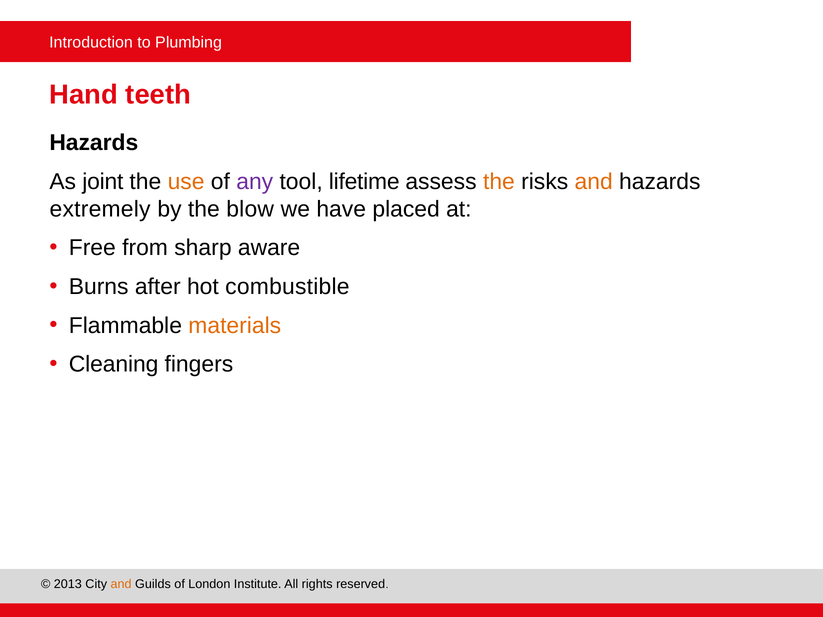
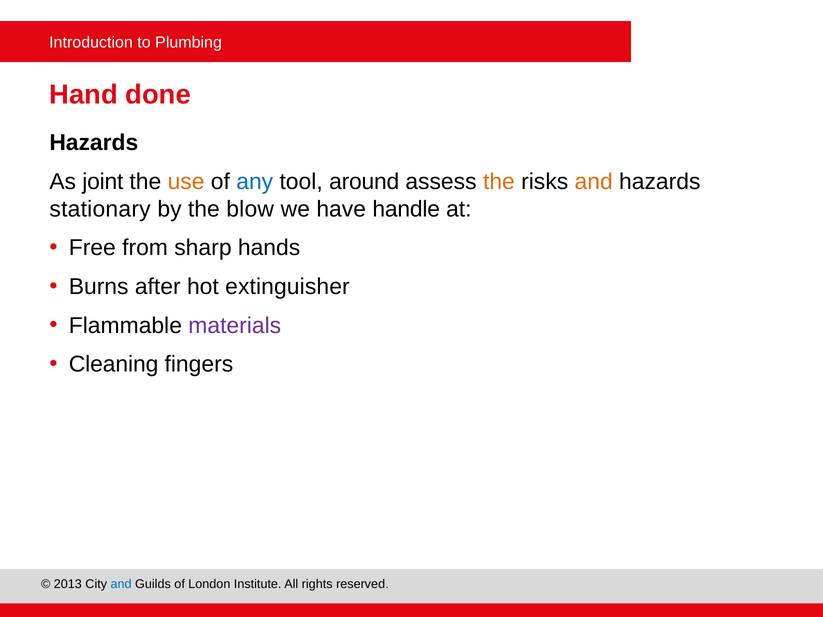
teeth: teeth -> done (158, 95)
any colour: purple -> blue (255, 182)
lifetime: lifetime -> around (364, 182)
extremely: extremely -> stationary (100, 209)
placed: placed -> handle (406, 209)
aware: aware -> hands (269, 248)
combustible: combustible -> extinguisher (287, 287)
materials colour: orange -> purple (235, 326)
and colour: orange -> blue (121, 585)
